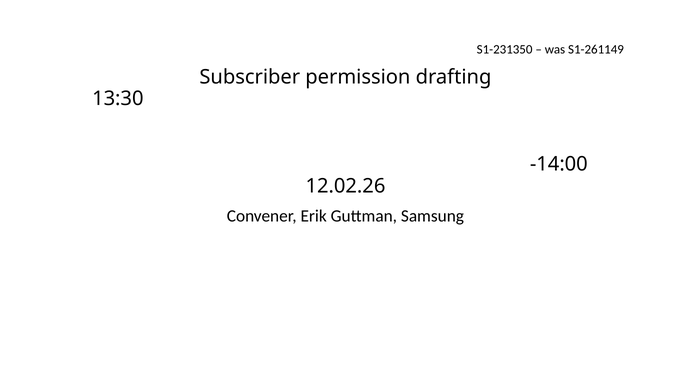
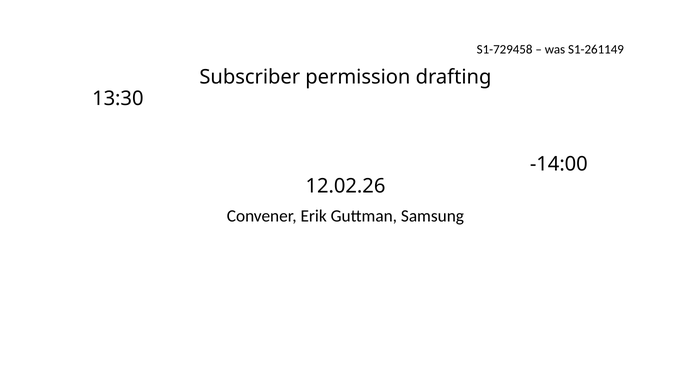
S1-231350: S1-231350 -> S1-729458 (505, 49)
